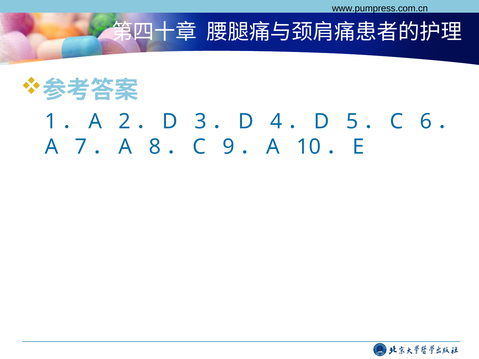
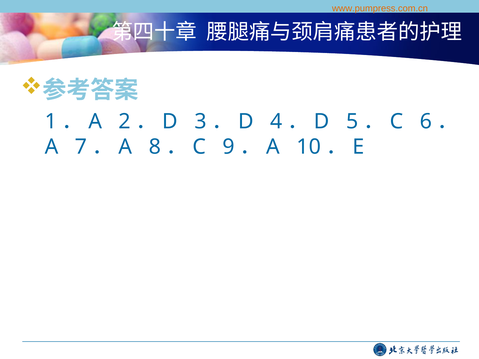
www.pumpress.com.cn colour: black -> orange (380, 9)
